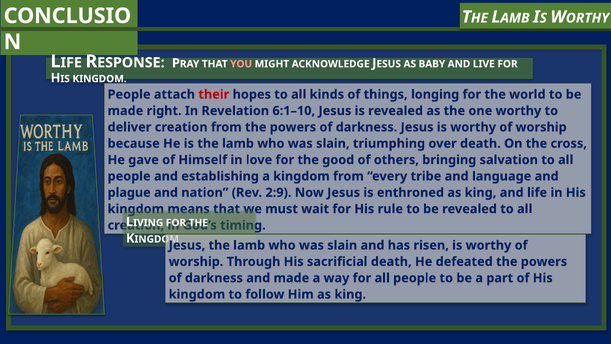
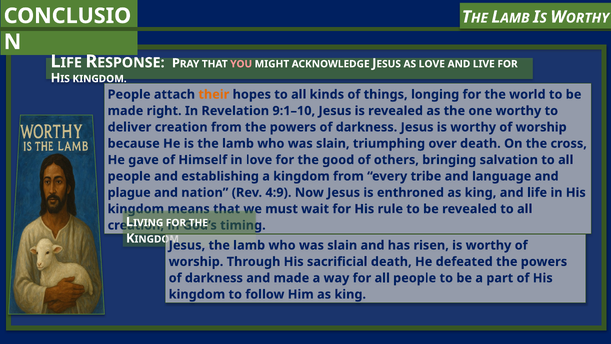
AS BABY: BABY -> LOVE (432, 64)
their colour: red -> orange (214, 94)
6:1–10: 6:1–10 -> 9:1–10 (294, 111)
2:9: 2:9 -> 4:9 (278, 192)
